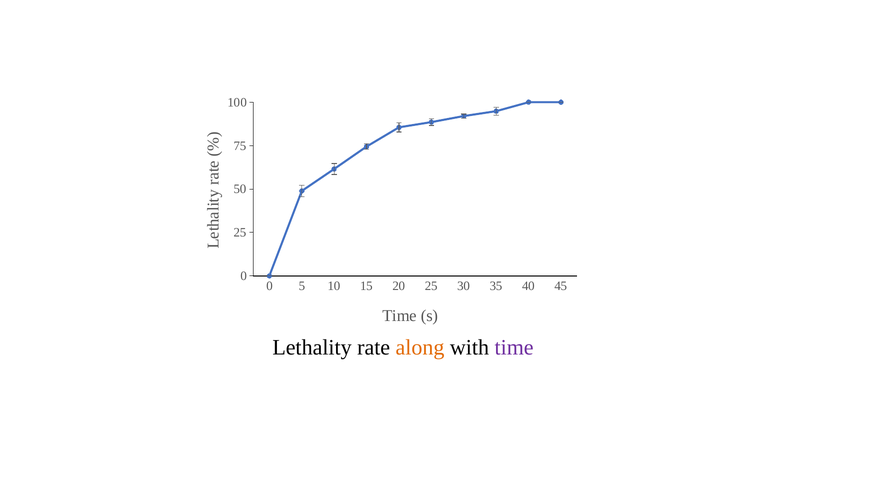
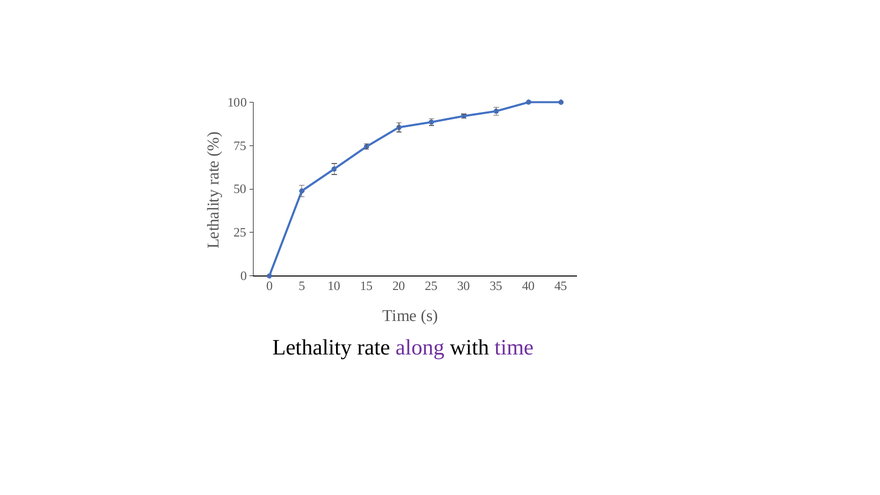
along colour: orange -> purple (420, 348)
